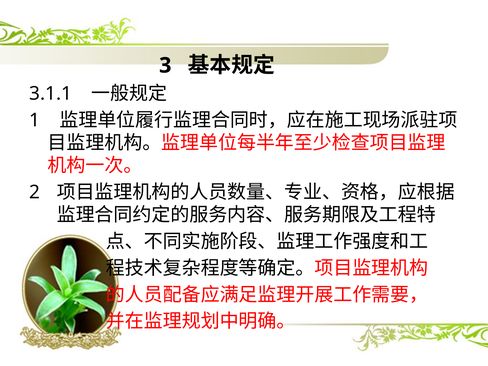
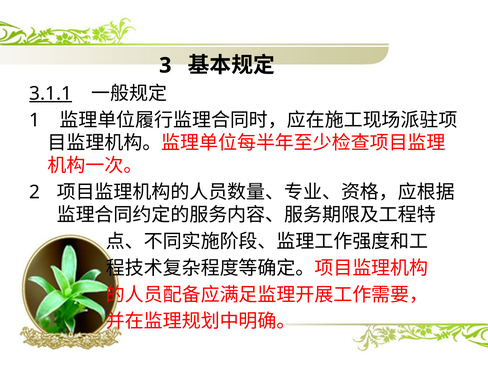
3.1.1 underline: none -> present (51, 93)
